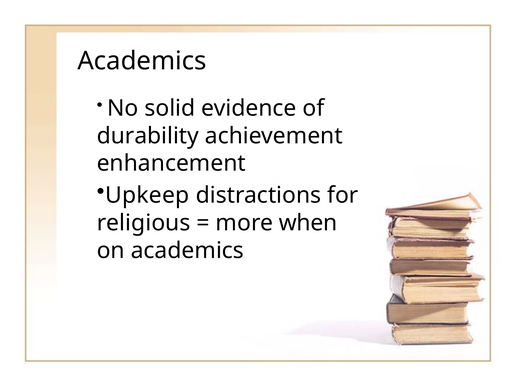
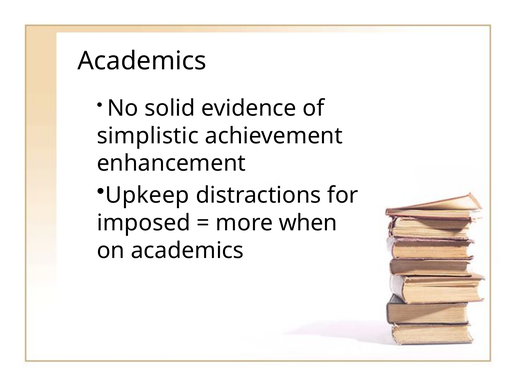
durability: durability -> simplistic (148, 136)
religious: religious -> imposed (144, 223)
